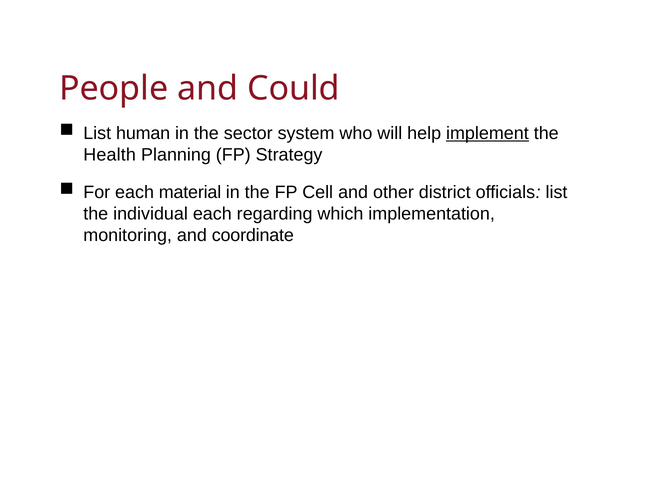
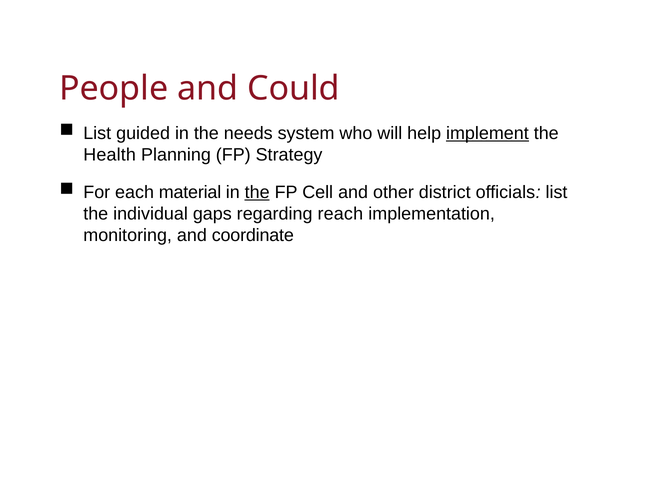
human: human -> guided (143, 133)
sector: sector -> needs (248, 133)
the underline: none -> present (257, 193)
individual each: each -> gaps (212, 214)
which: which -> reach (340, 214)
